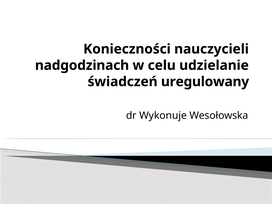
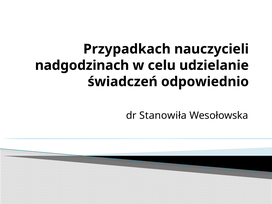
Konieczności: Konieczności -> Przypadkach (127, 49)
uregulowany: uregulowany -> odpowiednio (205, 82)
Wykonuje: Wykonuje -> Stanowiła (163, 116)
